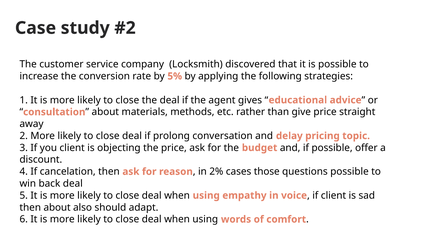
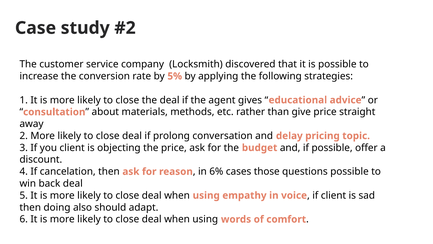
2%: 2% -> 6% (216, 171)
then about: about -> doing (57, 207)
